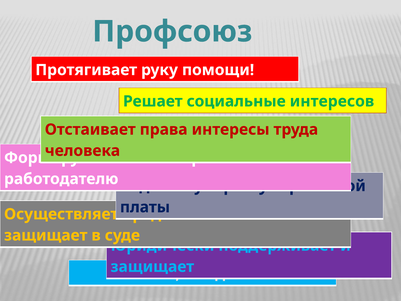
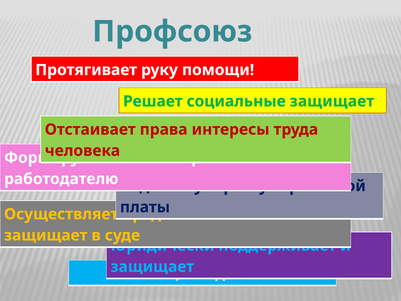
социальные интересов: интересов -> защищает (332, 101)
